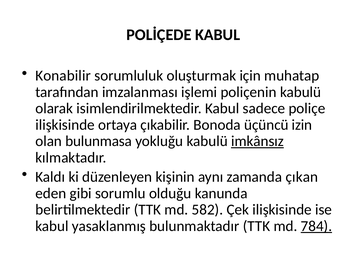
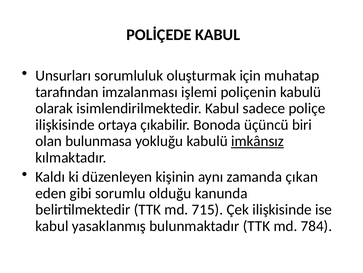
Konabilir: Konabilir -> Unsurları (63, 75)
izin: izin -> biri (302, 124)
582: 582 -> 715 (207, 209)
784 underline: present -> none (316, 225)
